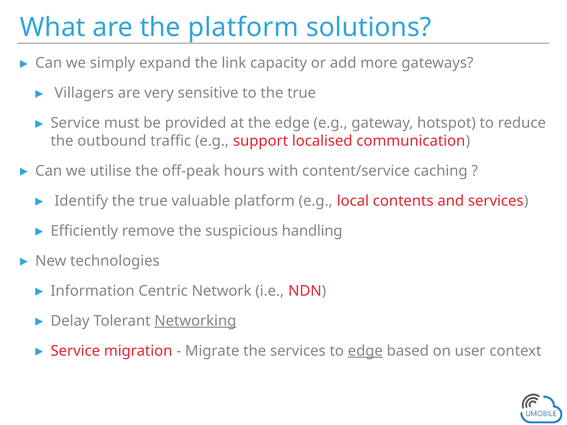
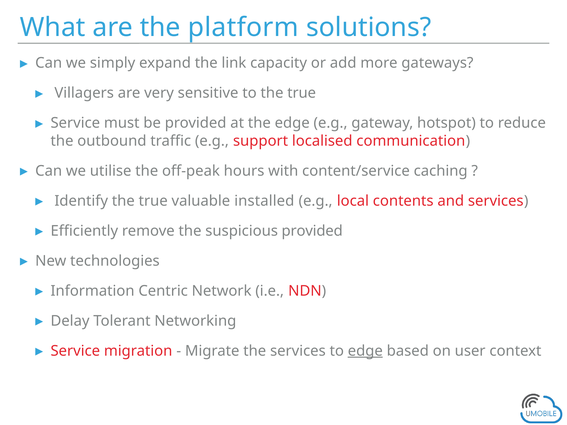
valuable platform: platform -> installed (264, 201)
suspicious handling: handling -> provided (312, 231)
Networking underline: present -> none (195, 321)
